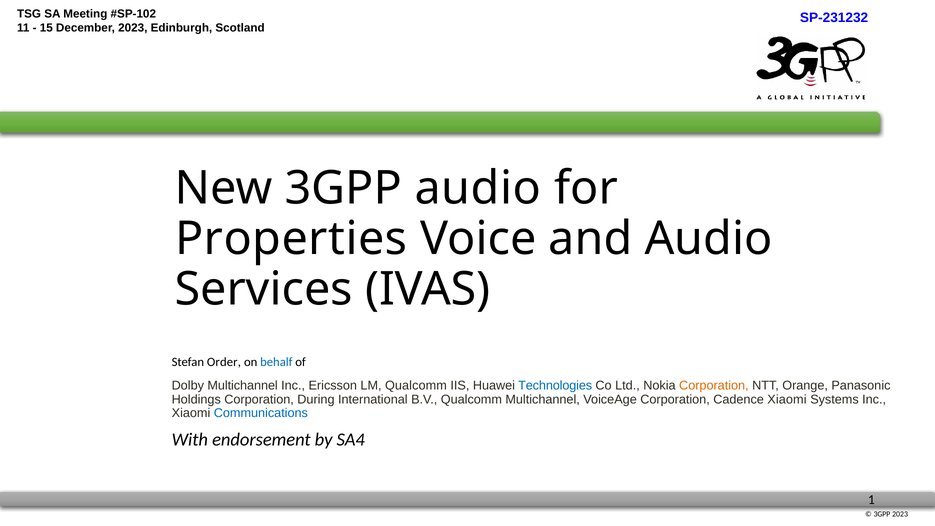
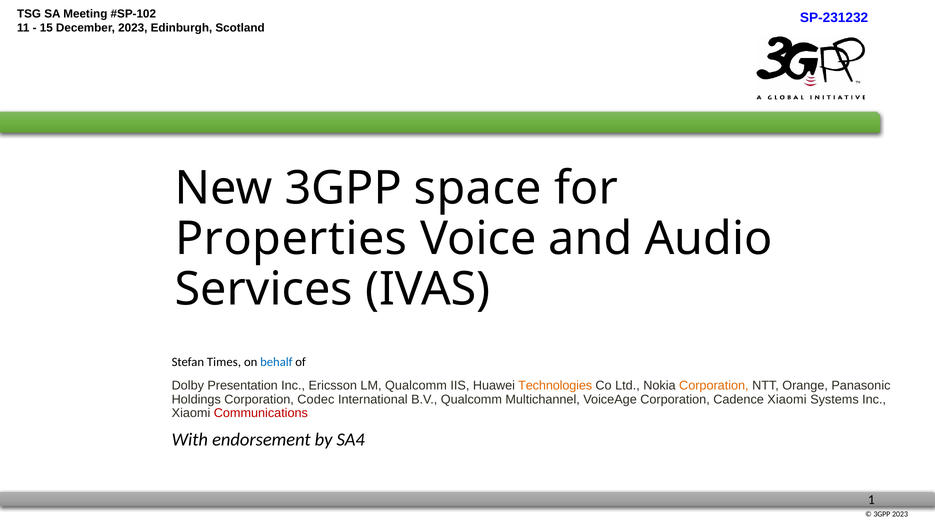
3GPP audio: audio -> space (478, 188)
Order: Order -> Times (224, 362)
Dolby Multichannel: Multichannel -> Presentation (243, 386)
Technologies colour: blue -> orange (555, 386)
During: During -> Codec (316, 399)
Communications colour: blue -> red (261, 413)
